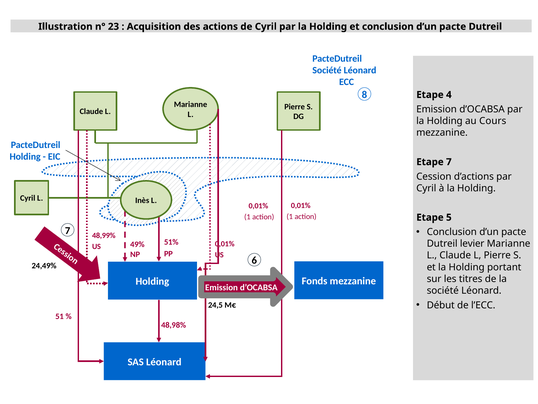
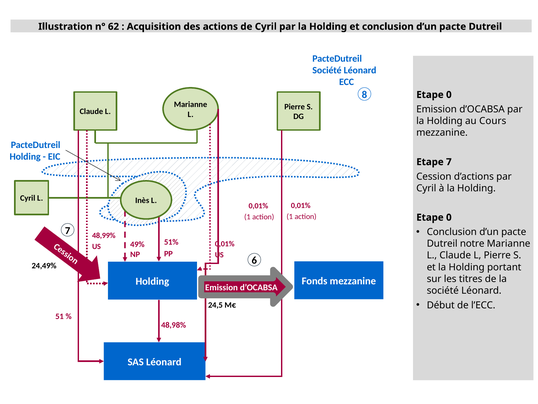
23: 23 -> 62 (114, 27)
4: 4 -> 0 (449, 95)
5: 5 -> 0 (449, 217)
levier: levier -> notre (472, 243)
